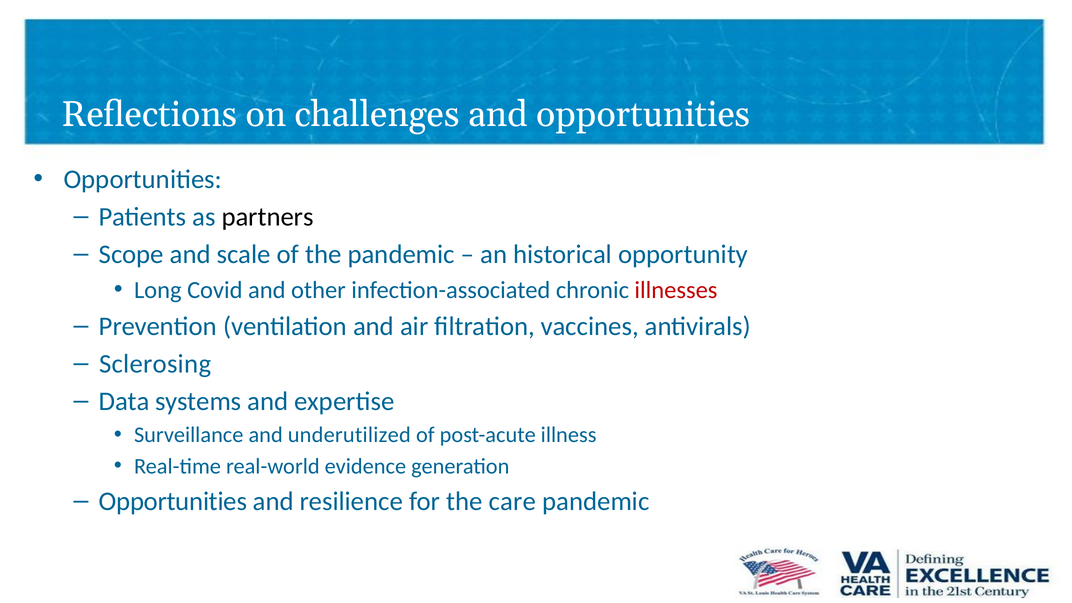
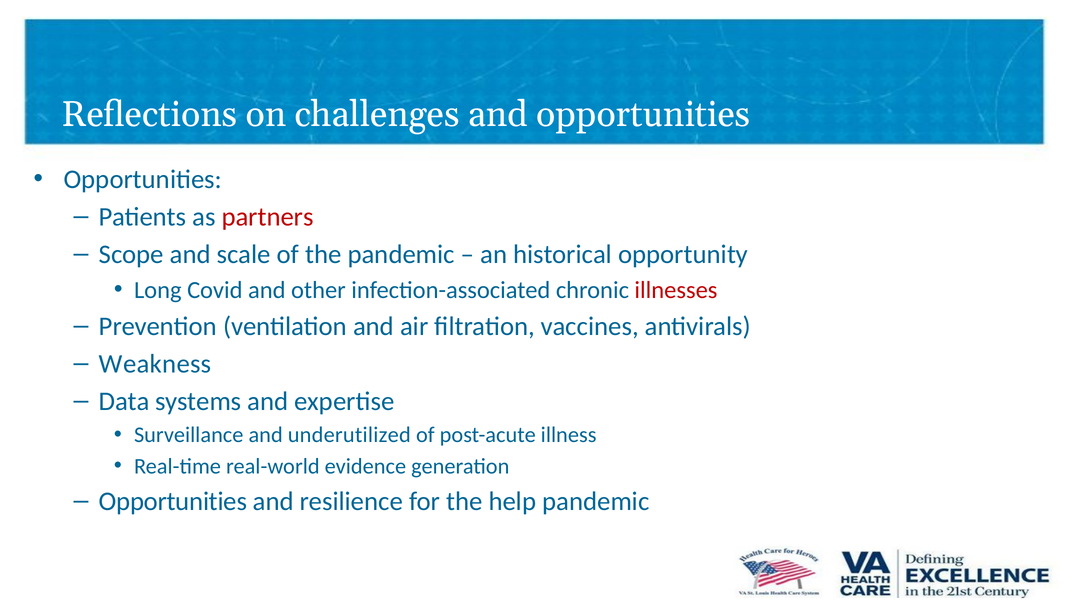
partners colour: black -> red (268, 217)
Sclerosing: Sclerosing -> Weakness (155, 364)
care: care -> help (512, 501)
